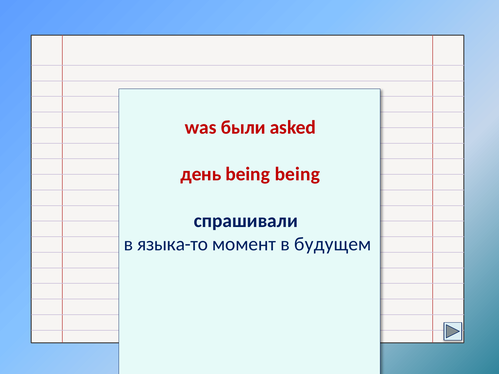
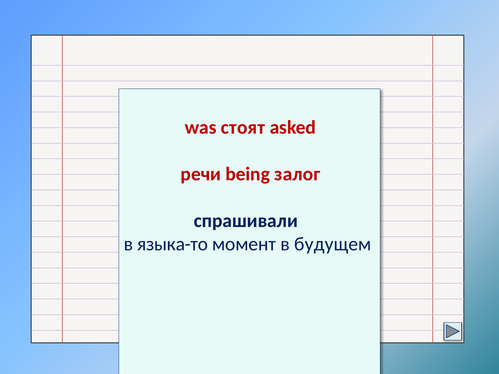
были: были -> стоят (243, 128)
день: день -> речи (201, 174)
being being: being -> залог (297, 174)
